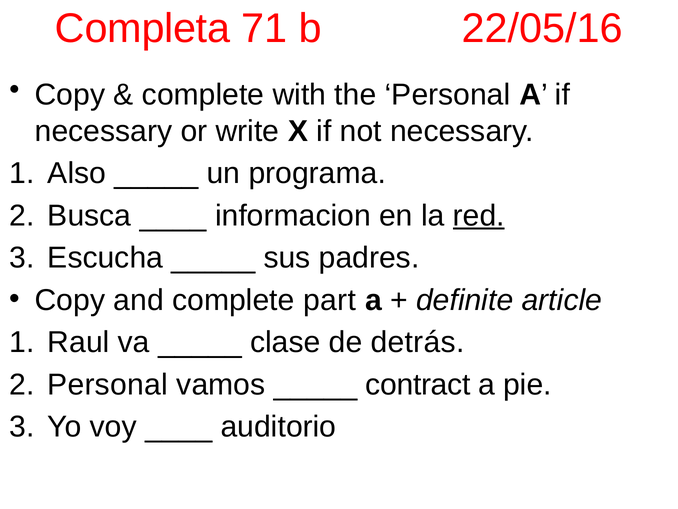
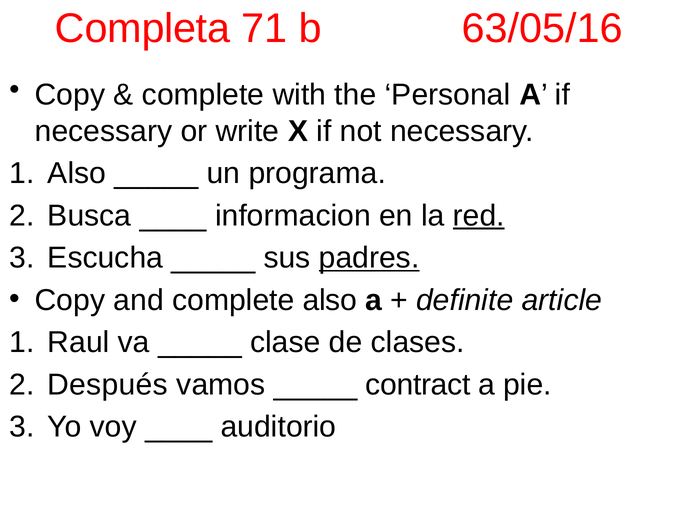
22/05/16: 22/05/16 -> 63/05/16 (542, 28)
padres underline: none -> present (369, 258)
complete part: part -> also (330, 300)
detrás: detrás -> clases (418, 342)
Personal: Personal -> Después (108, 384)
